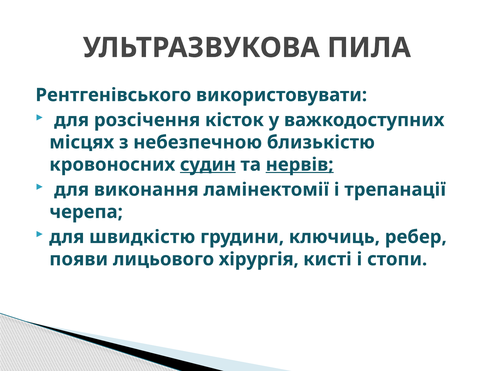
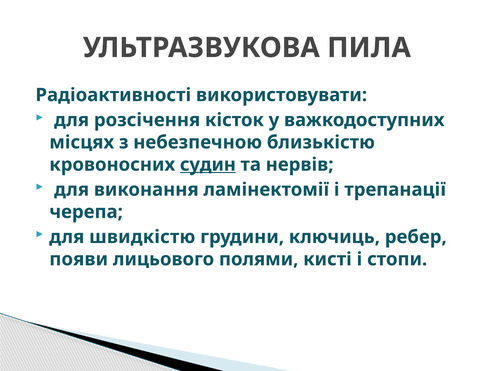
Рентгенівського: Рентгенівського -> Радіоактивності (113, 95)
нервів underline: present -> none (300, 164)
хірургія: хірургія -> полями (259, 259)
